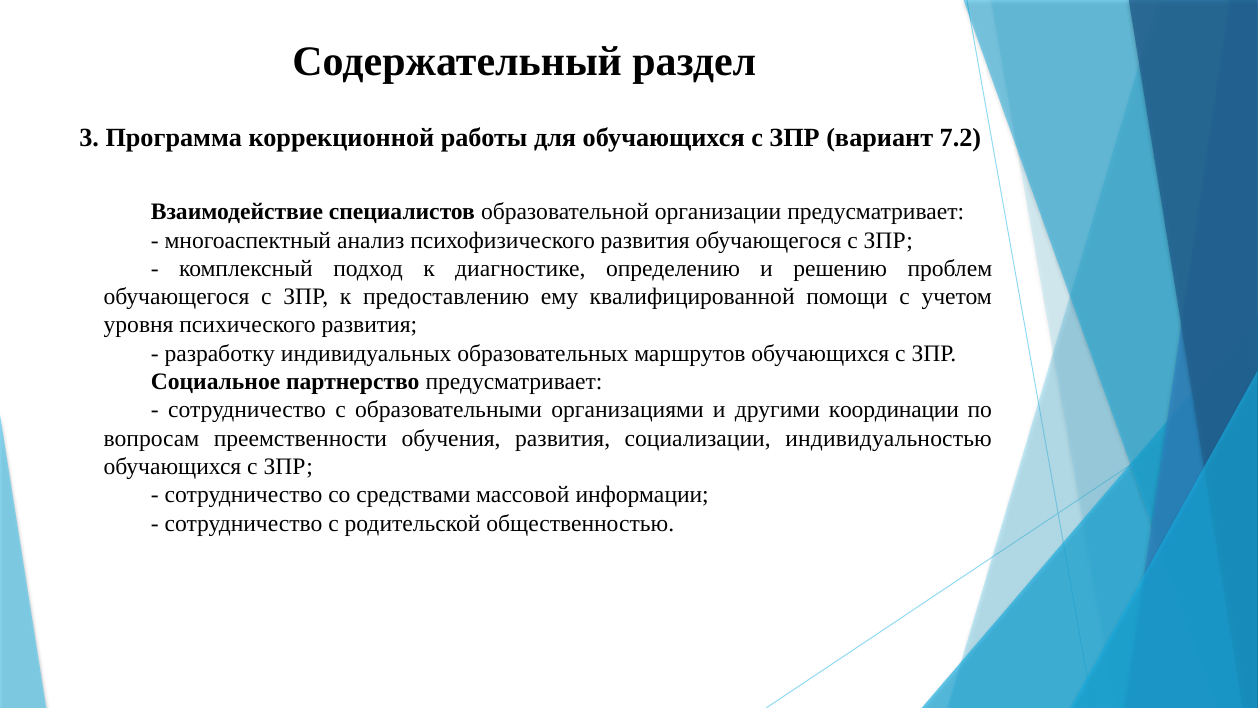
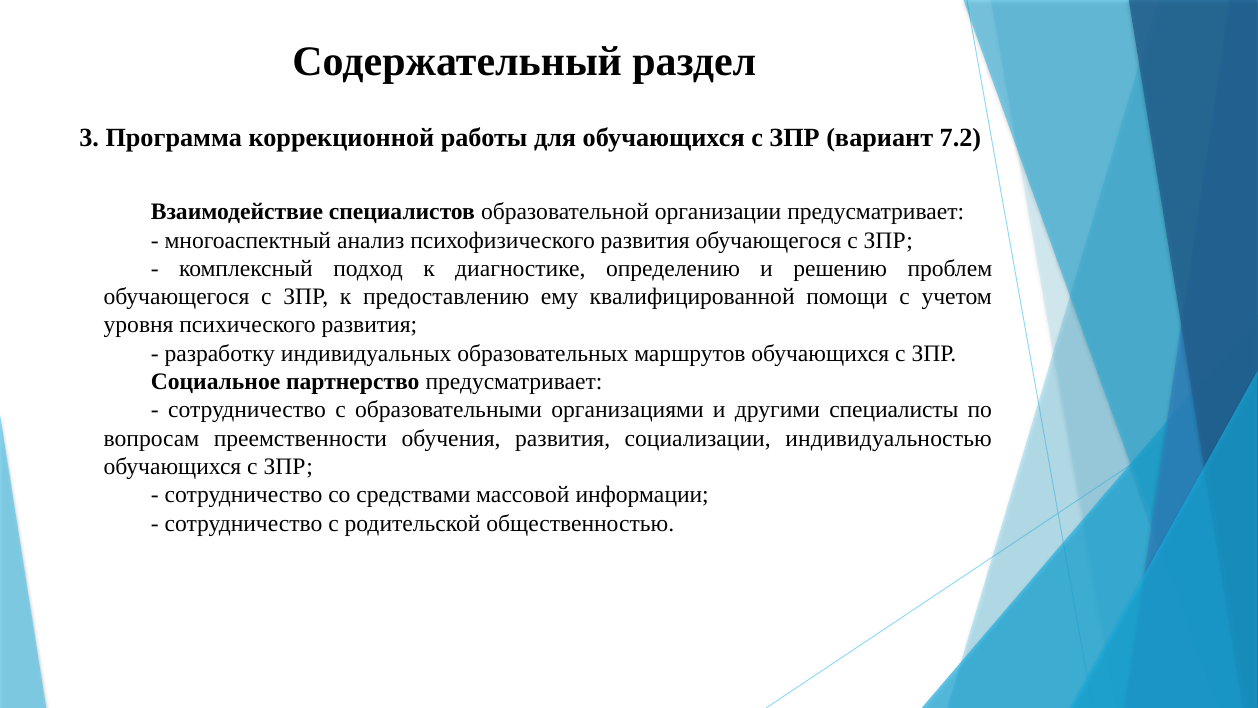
координации: координации -> специалисты (894, 410)
